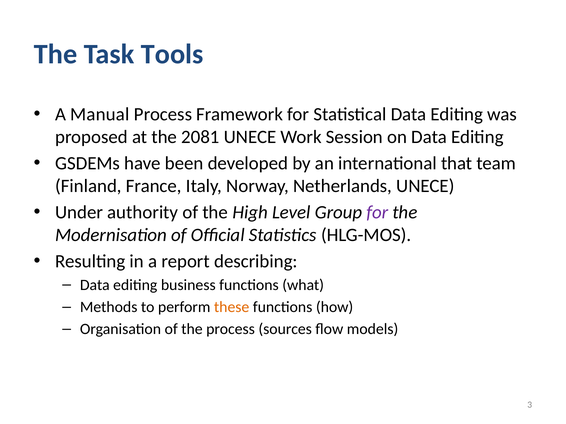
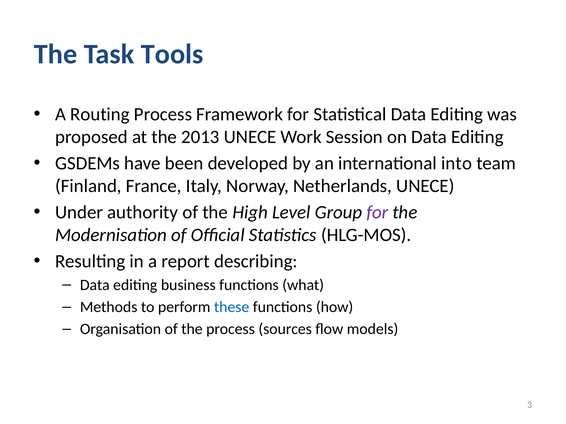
Manual: Manual -> Routing (100, 115)
2081: 2081 -> 2013 (200, 137)
that: that -> into (457, 164)
these colour: orange -> blue (232, 307)
